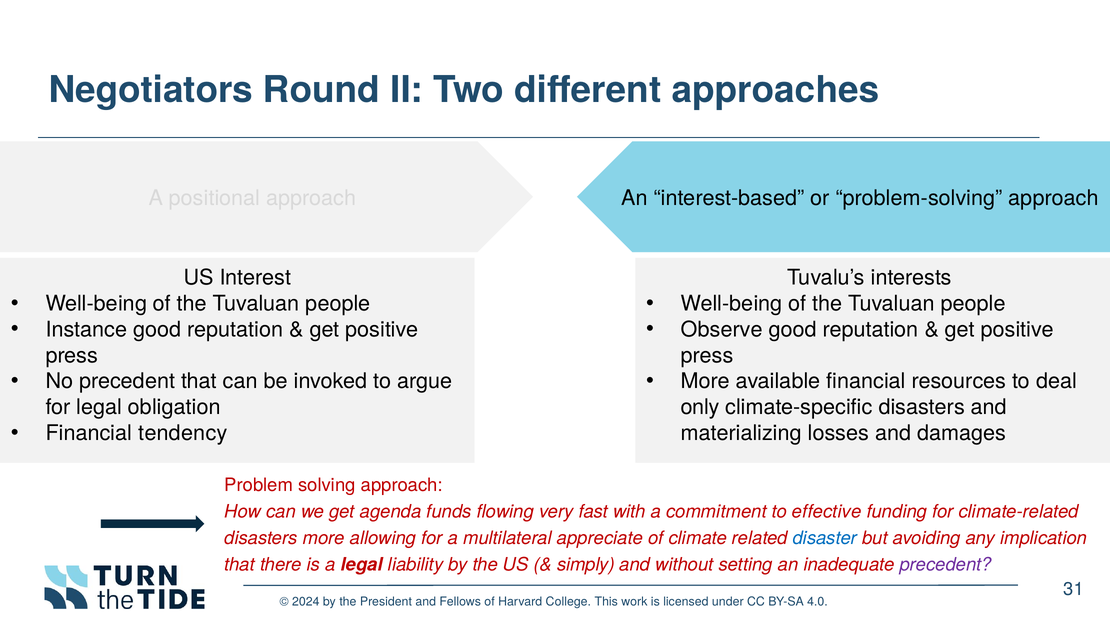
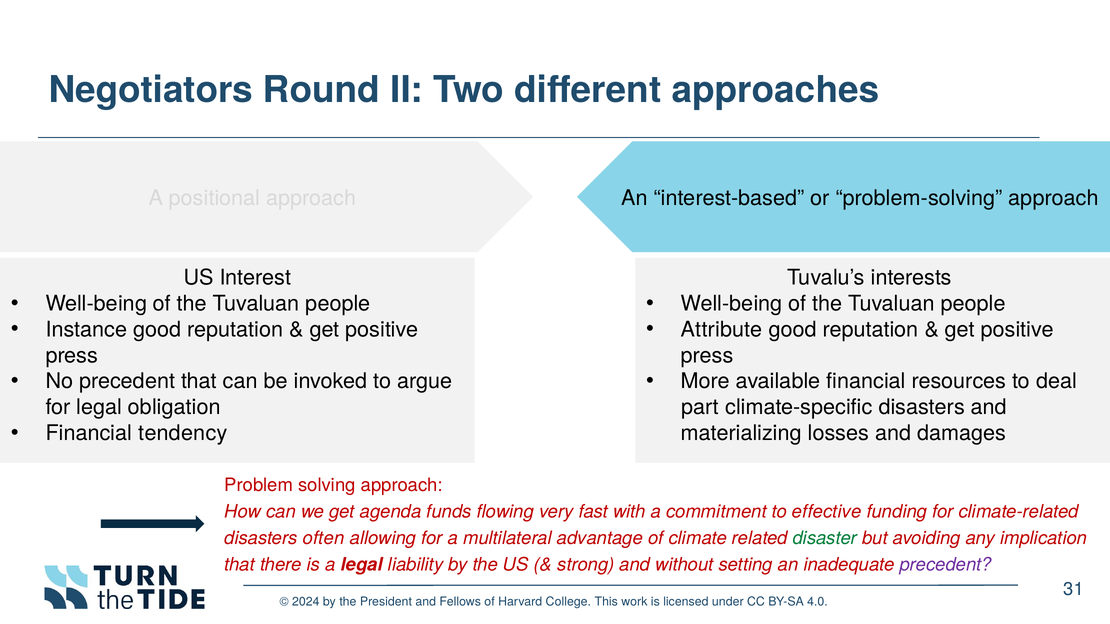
Observe: Observe -> Attribute (722, 330)
only: only -> part (700, 407)
disasters more: more -> often (324, 539)
appreciate: appreciate -> advantage (600, 539)
disaster colour: blue -> green (825, 539)
simply: simply -> strong (586, 565)
